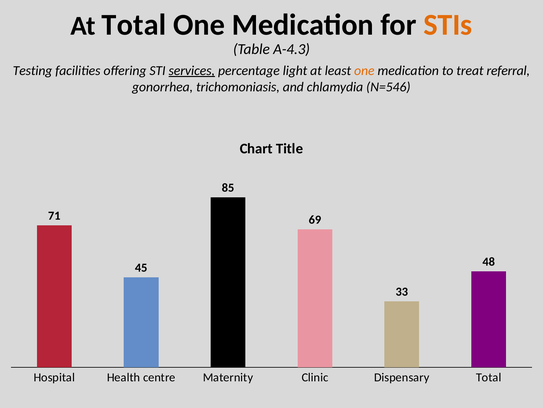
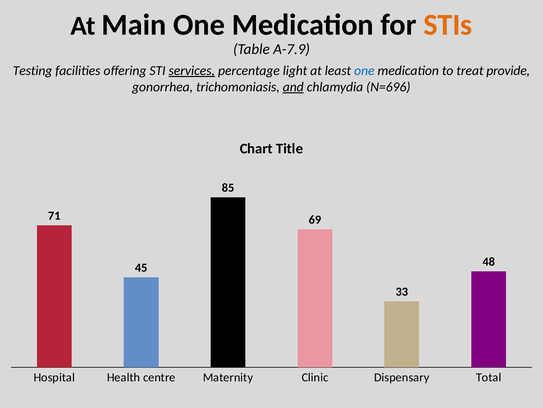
At Total: Total -> Main (134, 25)
A-4.3: A-4.3 -> A-7.9 (292, 49)
one colour: orange -> blue (364, 71)
referral: referral -> provide (508, 71)
and underline: none -> present (293, 87)
N=546: N=546 -> N=696 (388, 87)
